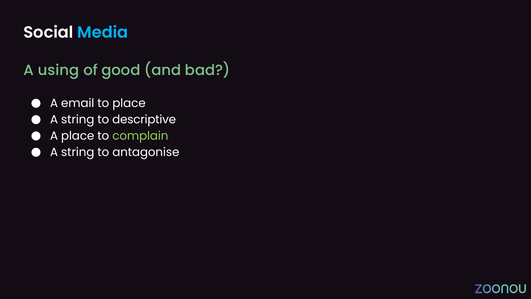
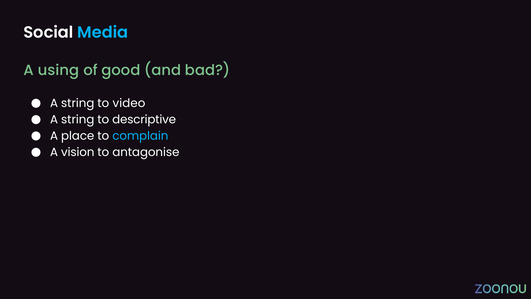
email: email -> string (78, 103)
to place: place -> video (129, 103)
complain colour: light green -> light blue (140, 136)
string: string -> vision (78, 152)
